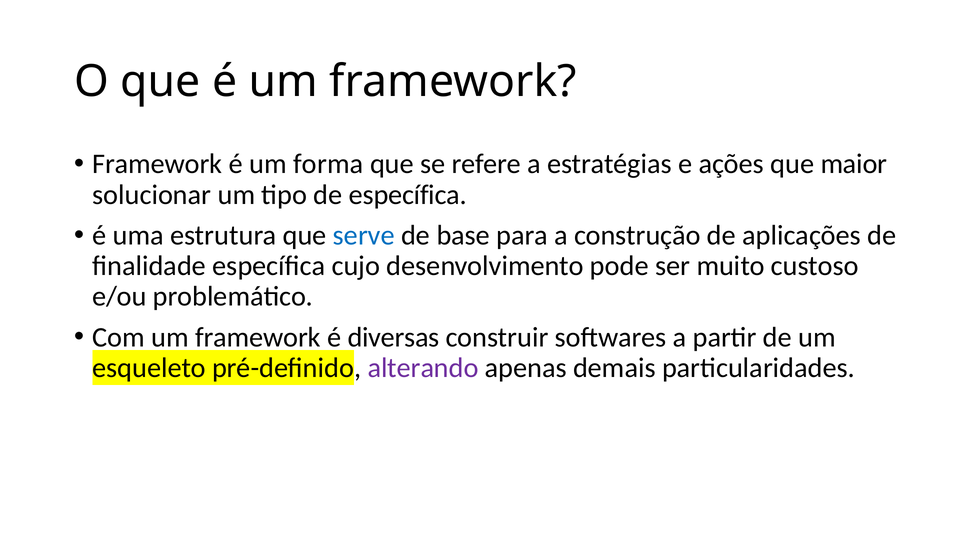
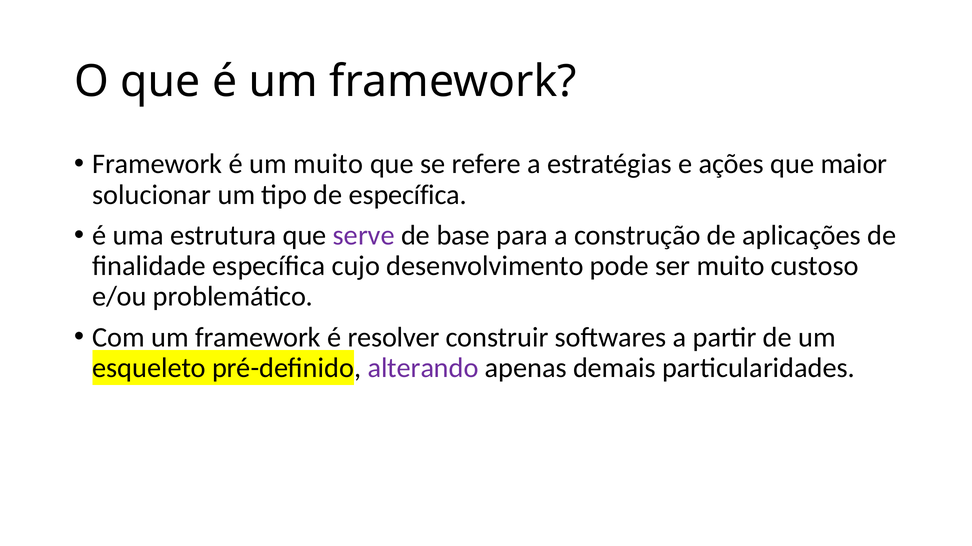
um forma: forma -> muito (328, 164)
serve colour: blue -> purple (364, 236)
diversas: diversas -> resolver (394, 338)
